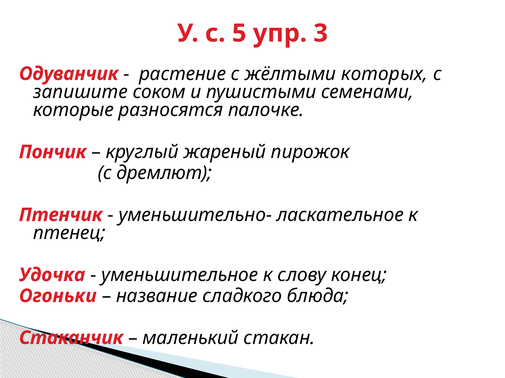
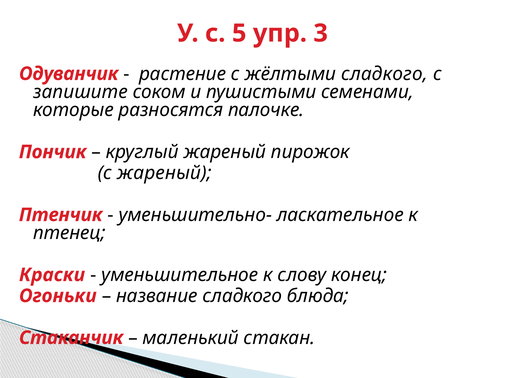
жёлтыми которых: которых -> сладкого (384, 74)
с дремлют: дремлют -> жареный (164, 173)
Удочка: Удочка -> Краски (52, 275)
